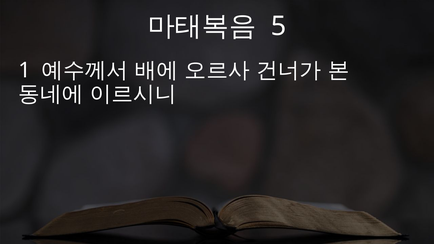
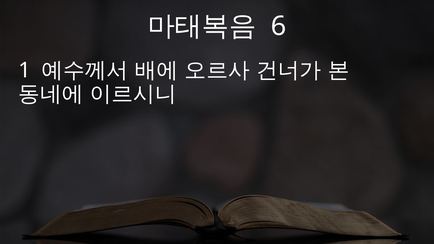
5: 5 -> 6 (279, 26)
